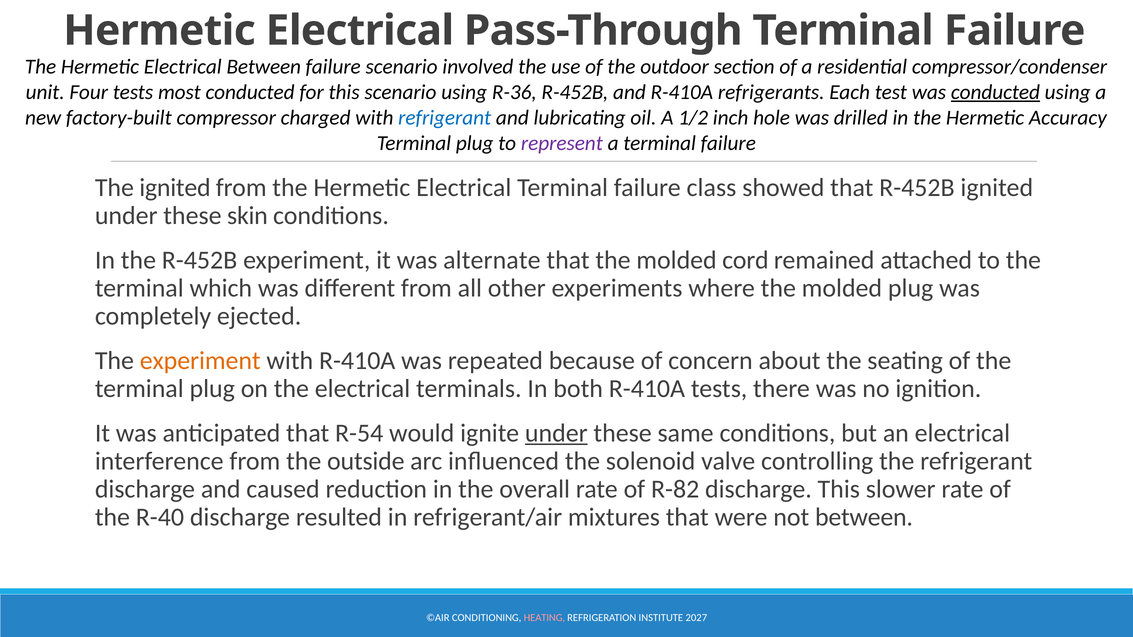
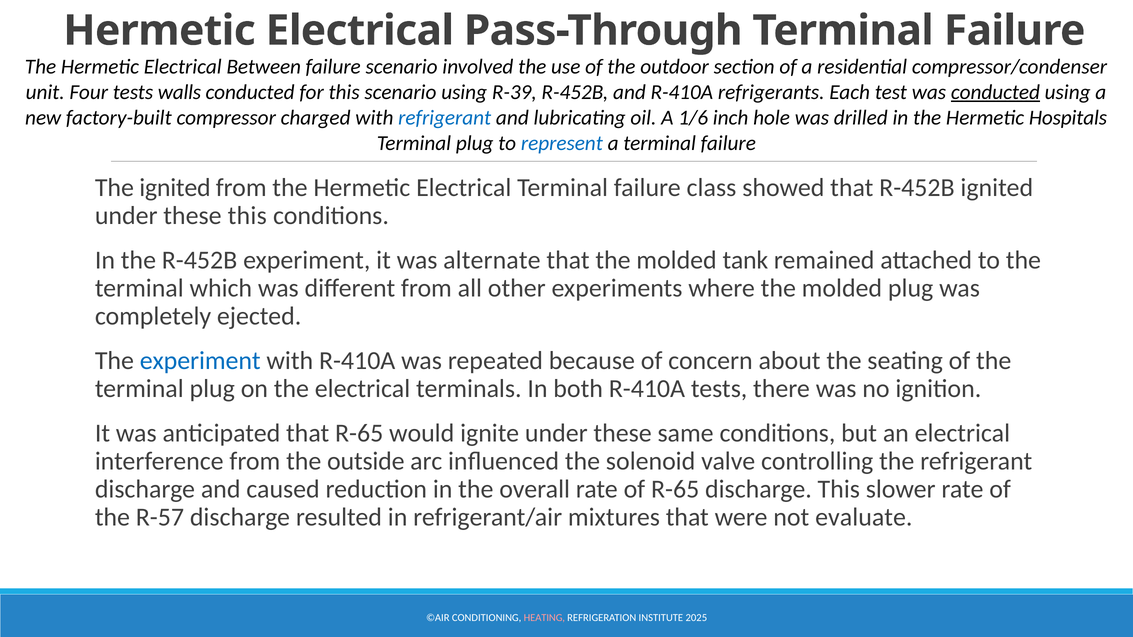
most: most -> walls (179, 92)
R-36: R-36 -> R-39 (514, 92)
1/2: 1/2 -> 1/6 (693, 118)
Accuracy: Accuracy -> Hospitals (1068, 118)
represent colour: purple -> blue (562, 143)
these skin: skin -> this (247, 216)
cord: cord -> tank (745, 260)
experiment colour: orange -> blue (200, 361)
that R-54: R-54 -> R-65 (359, 433)
under underline: present -> none (556, 433)
of R-82: R-82 -> R-65 (675, 489)
R-40: R-40 -> R-57 (160, 517)
not between: between -> evaluate (864, 517)
2027: 2027 -> 2025 (696, 618)
